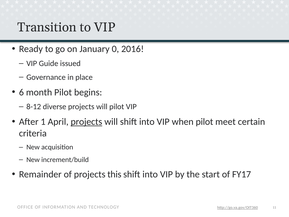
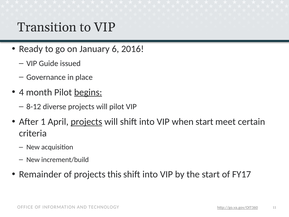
0: 0 -> 6 (115, 49)
6: 6 -> 4 (21, 92)
begins underline: none -> present (88, 92)
when pilot: pilot -> start (204, 122)
